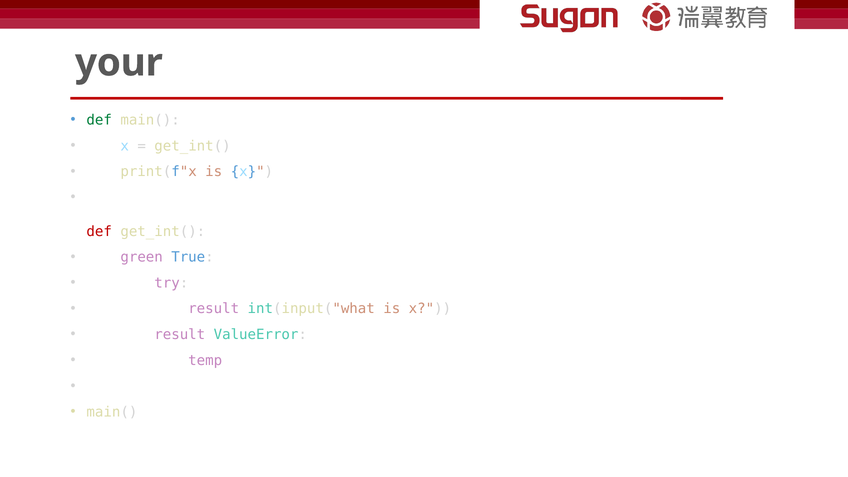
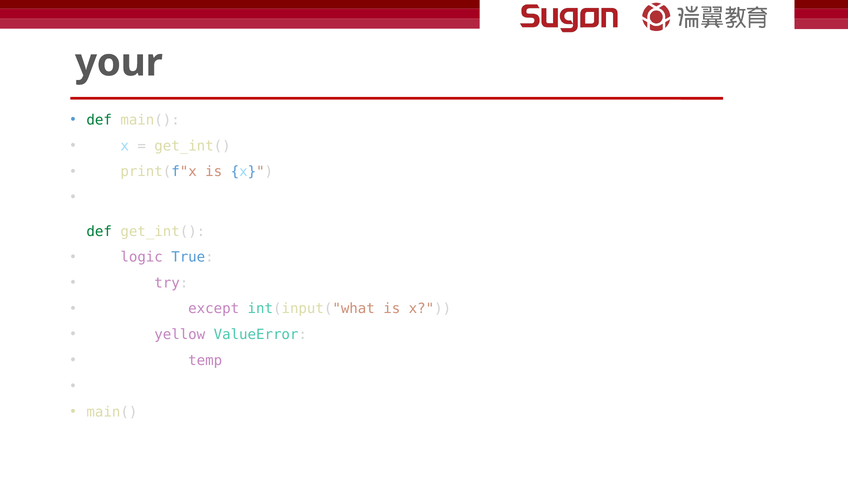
def colour: red -> green (99, 231)
green: green -> logic (142, 257)
result: result -> except (214, 309)
result: result -> yellow (180, 335)
